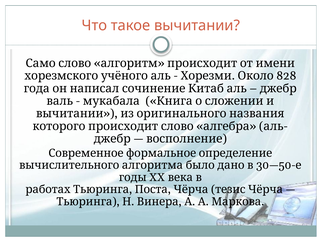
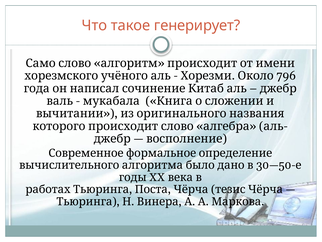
такое вычитании: вычитании -> генерирует (197, 25)
828: 828 -> 796 (286, 76)
